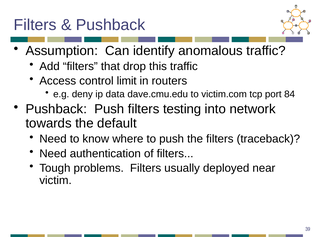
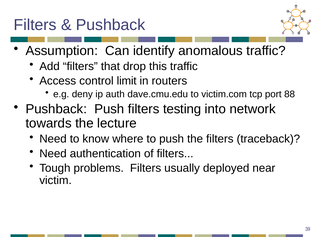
data: data -> auth (115, 94)
84: 84 -> 88 (290, 94)
default: default -> lecture (117, 123)
